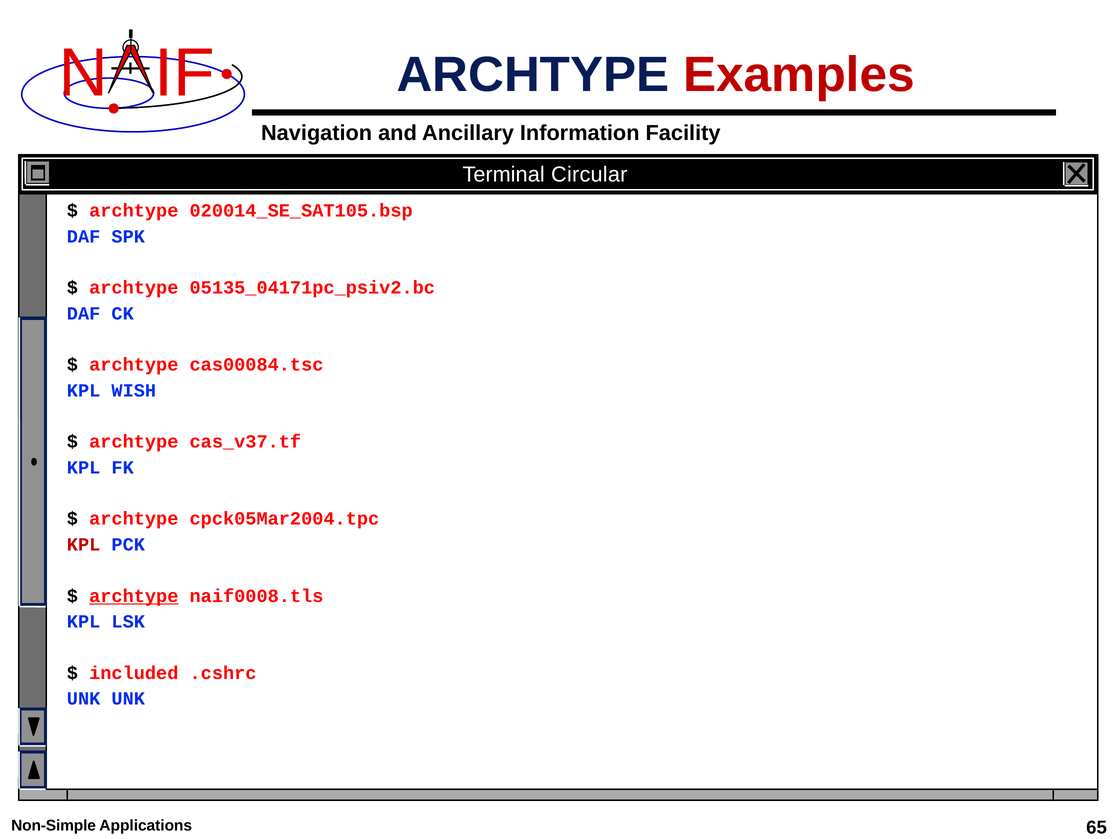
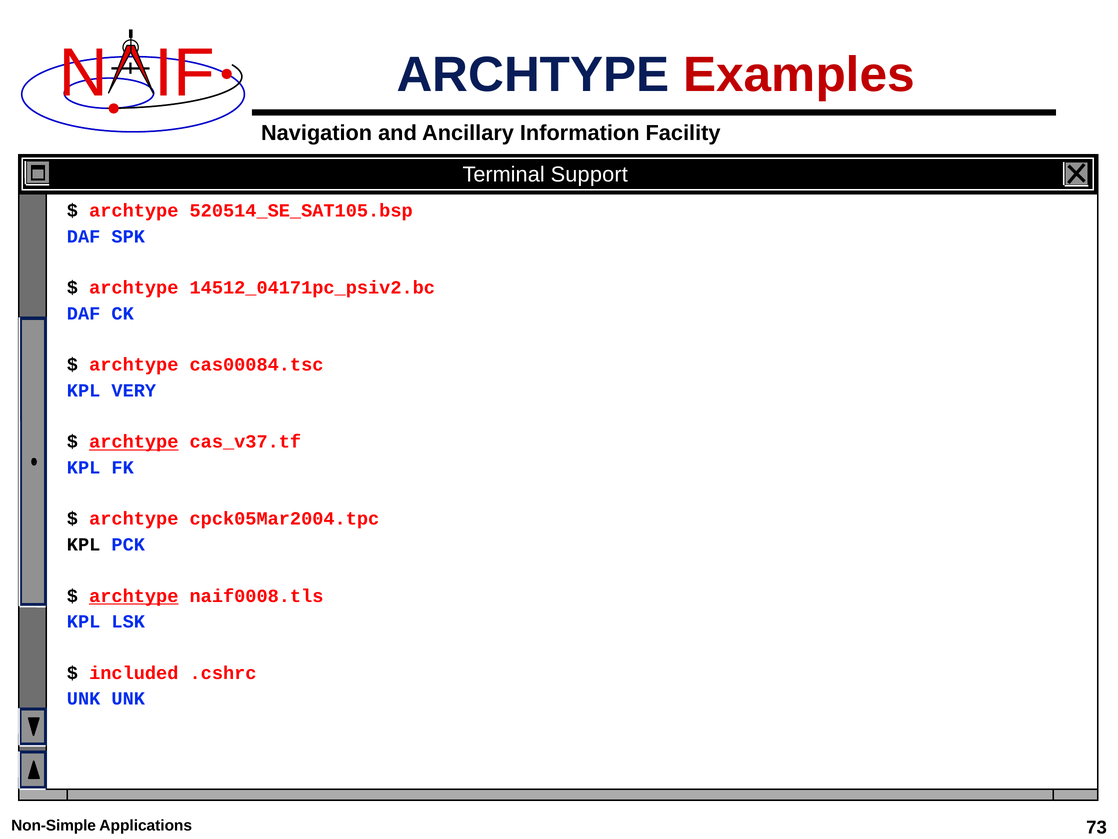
Circular: Circular -> Support (589, 175)
020014_SE_SAT105.bsp: 020014_SE_SAT105.bsp -> 520514_SE_SAT105.bsp (301, 211)
05135_04171pc_psiv2.bc: 05135_04171pc_psiv2.bc -> 14512_04171pc_psiv2.bc (312, 288)
WISH: WISH -> VERY (134, 390)
archtype underline: none -> present (134, 442)
KPL colour: red -> black (84, 544)
65: 65 -> 73 (1097, 827)
